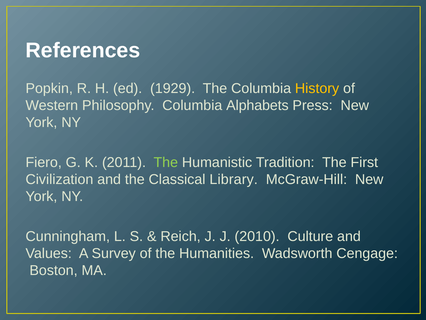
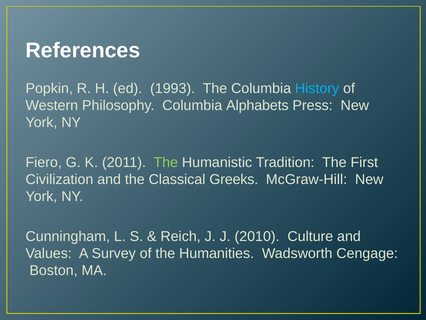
1929: 1929 -> 1993 (173, 88)
History colour: yellow -> light blue (317, 88)
Library: Library -> Greeks (234, 179)
